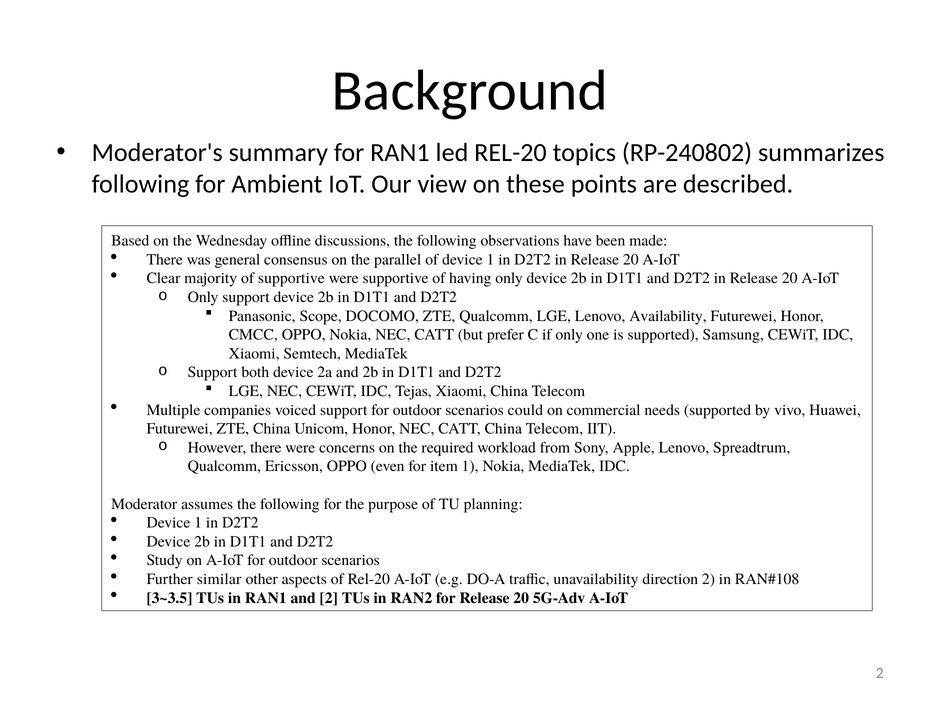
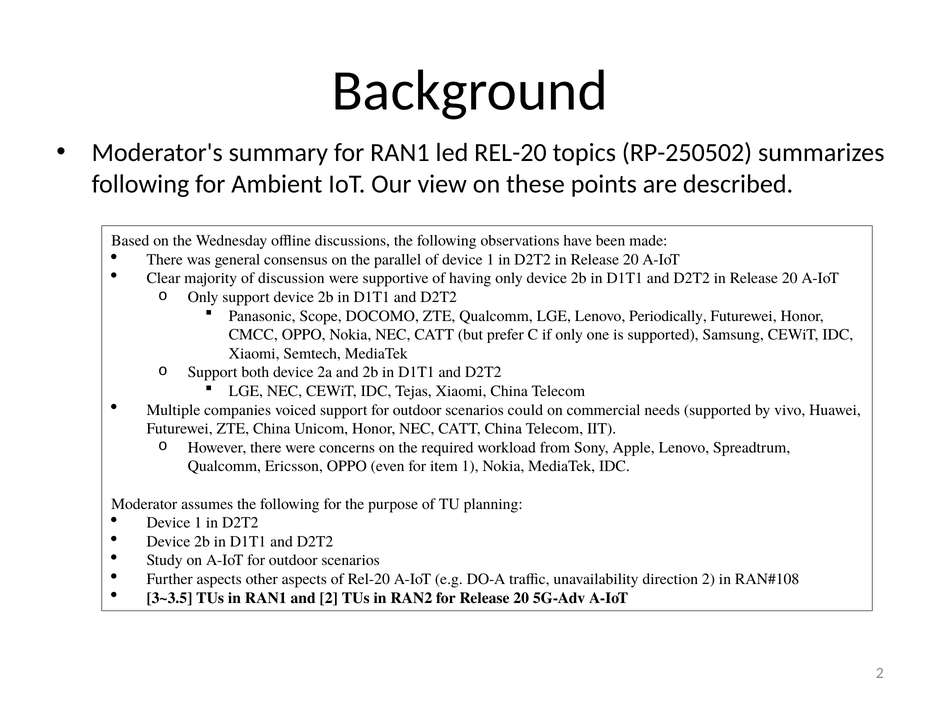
RP-240802: RP-240802 -> RP-250502 (687, 153)
of supportive: supportive -> discussion (291, 278)
Availability: Availability -> Periodically (668, 316)
Further similar: similar -> aspects (219, 579)
